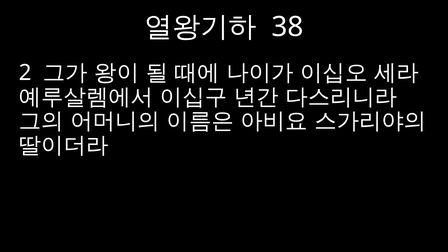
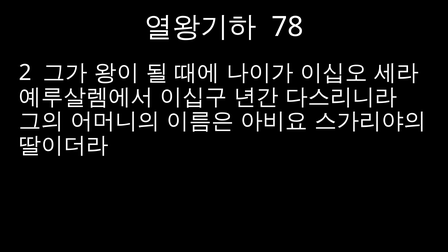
38: 38 -> 78 (288, 27)
